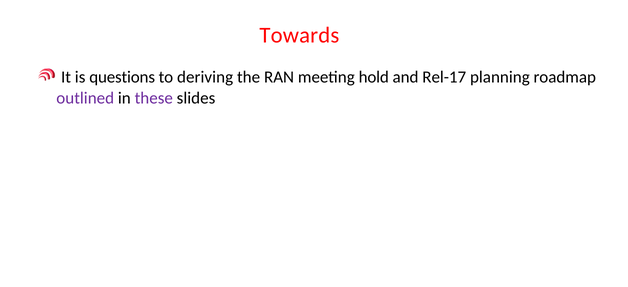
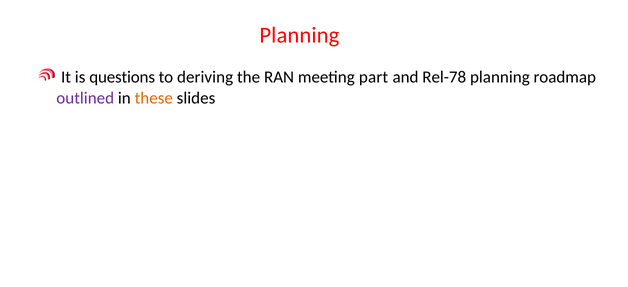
Towards: Towards -> Planning (299, 35)
hold: hold -> part (374, 77)
Rel-17: Rel-17 -> Rel-78 (444, 77)
these colour: purple -> orange (154, 98)
